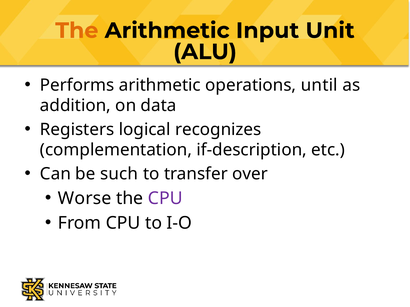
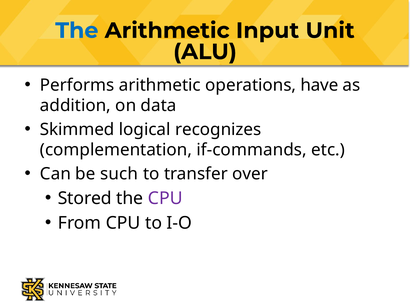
The colour: orange -> blue (77, 31)
until: until -> have (319, 85)
Registers: Registers -> Skimmed (77, 130)
if-description: if-description -> if-commands (252, 150)
Worse: Worse -> Stored (85, 199)
